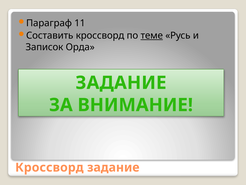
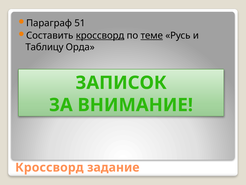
11: 11 -> 51 (80, 23)
кроссворд underline: none -> present (100, 35)
Записок: Записок -> Таблицу (44, 47)
ЗАДАНИЕ: ЗАДАНИЕ -> ЗАПИСОК (121, 83)
